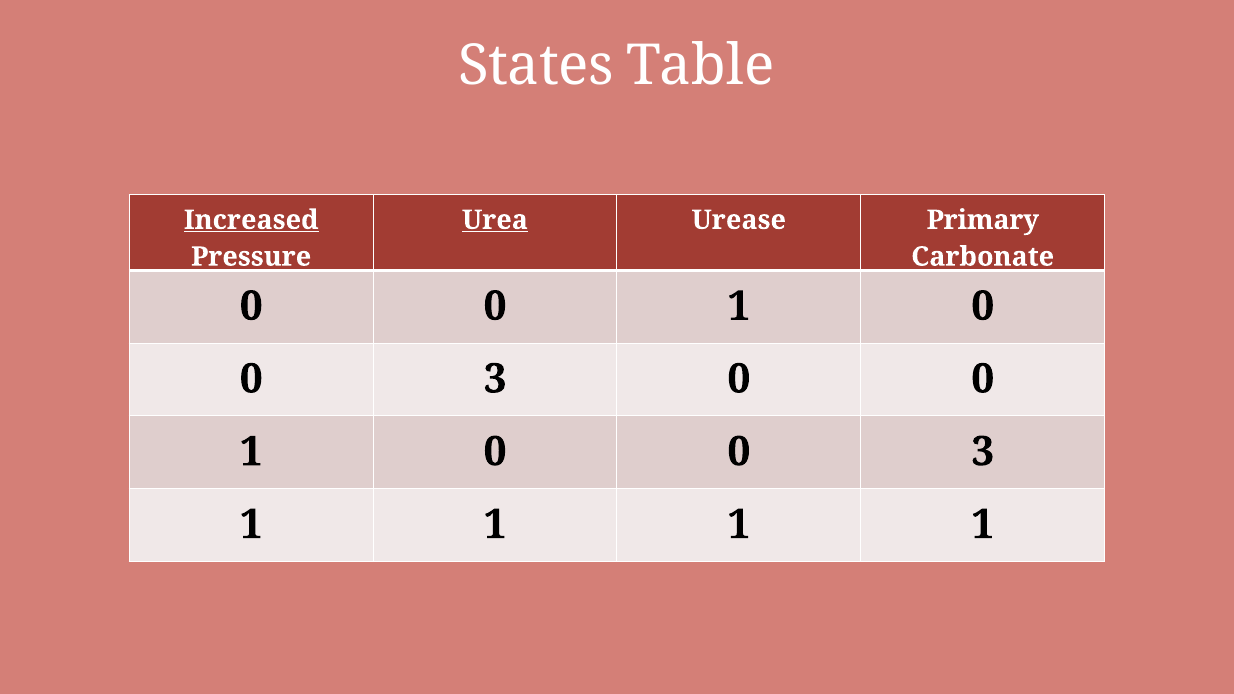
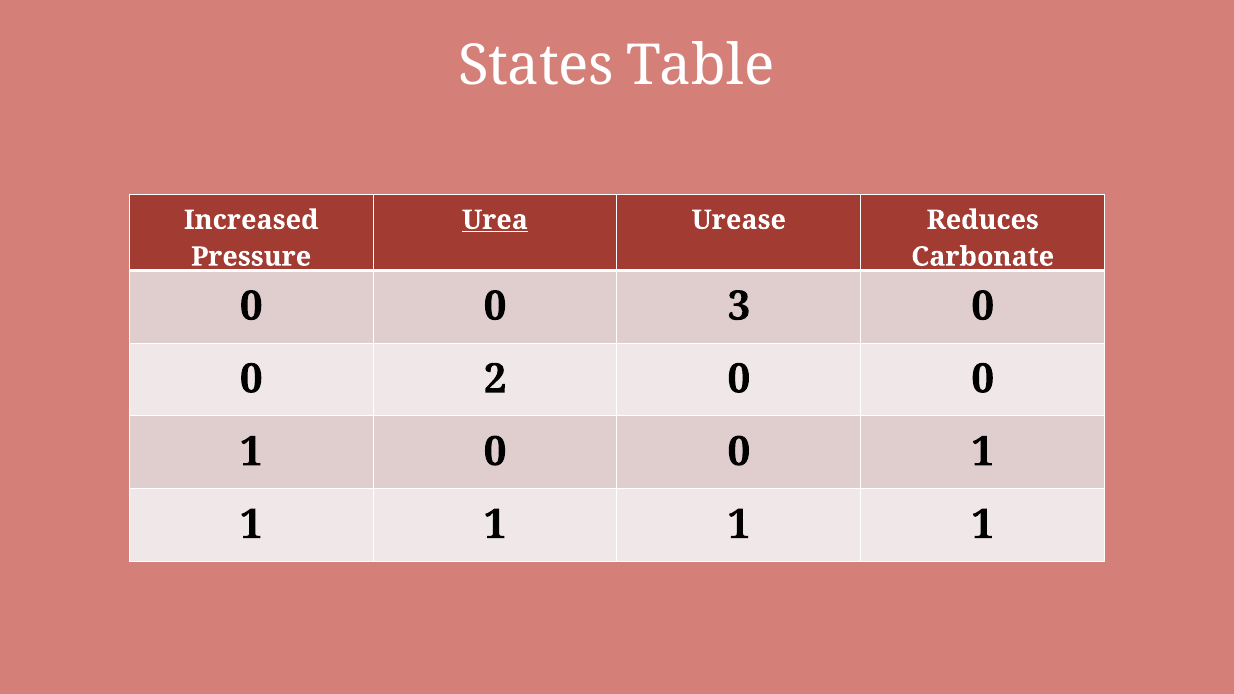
Increased underline: present -> none (251, 220)
Primary: Primary -> Reduces (983, 220)
1: 1 -> 3 (739, 306)
3: 3 -> 2 (495, 379)
3: 3 -> 1 (983, 452)
